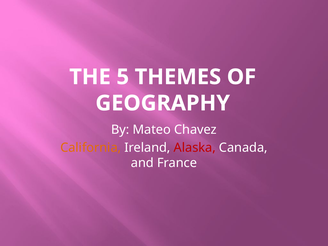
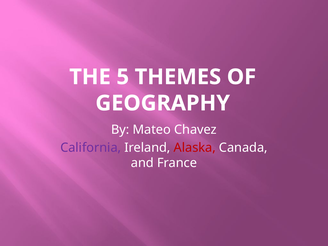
California colour: orange -> purple (91, 148)
